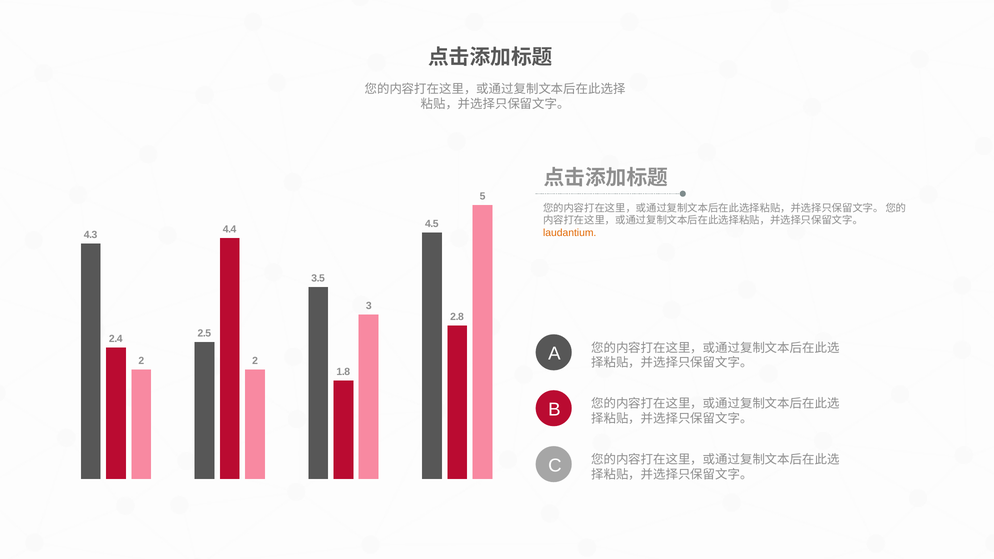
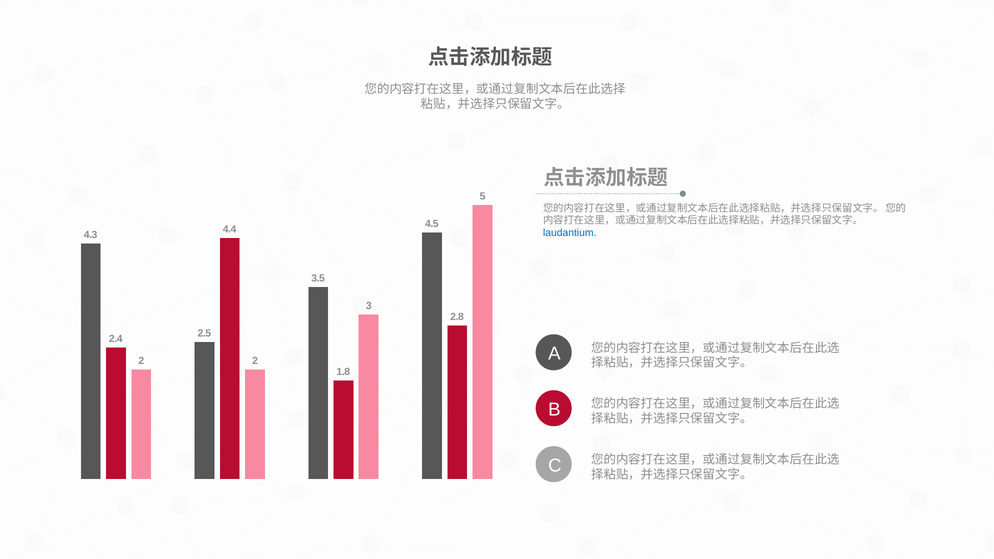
laudantium colour: orange -> blue (570, 233)
